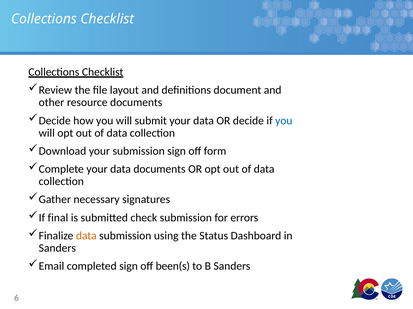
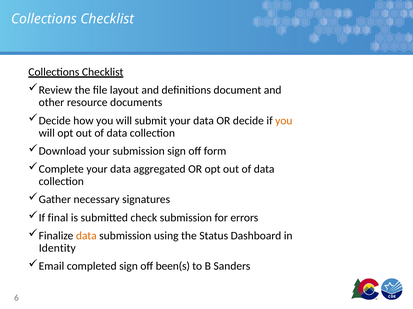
you colour: blue -> orange (284, 121)
data documents: documents -> aggregated (160, 170)
Sanders: Sanders -> Identity (57, 249)
